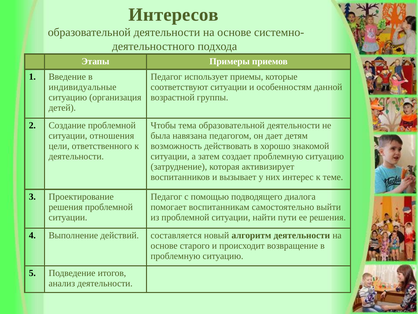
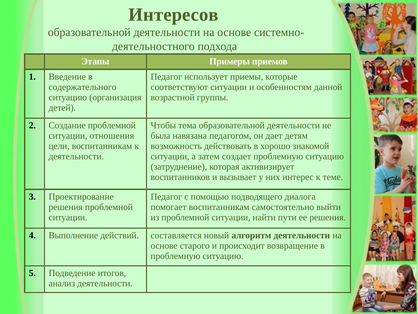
индивидуальные: индивидуальные -> содержательного (83, 87)
цели ответственного: ответственного -> воспитанникам (102, 146)
